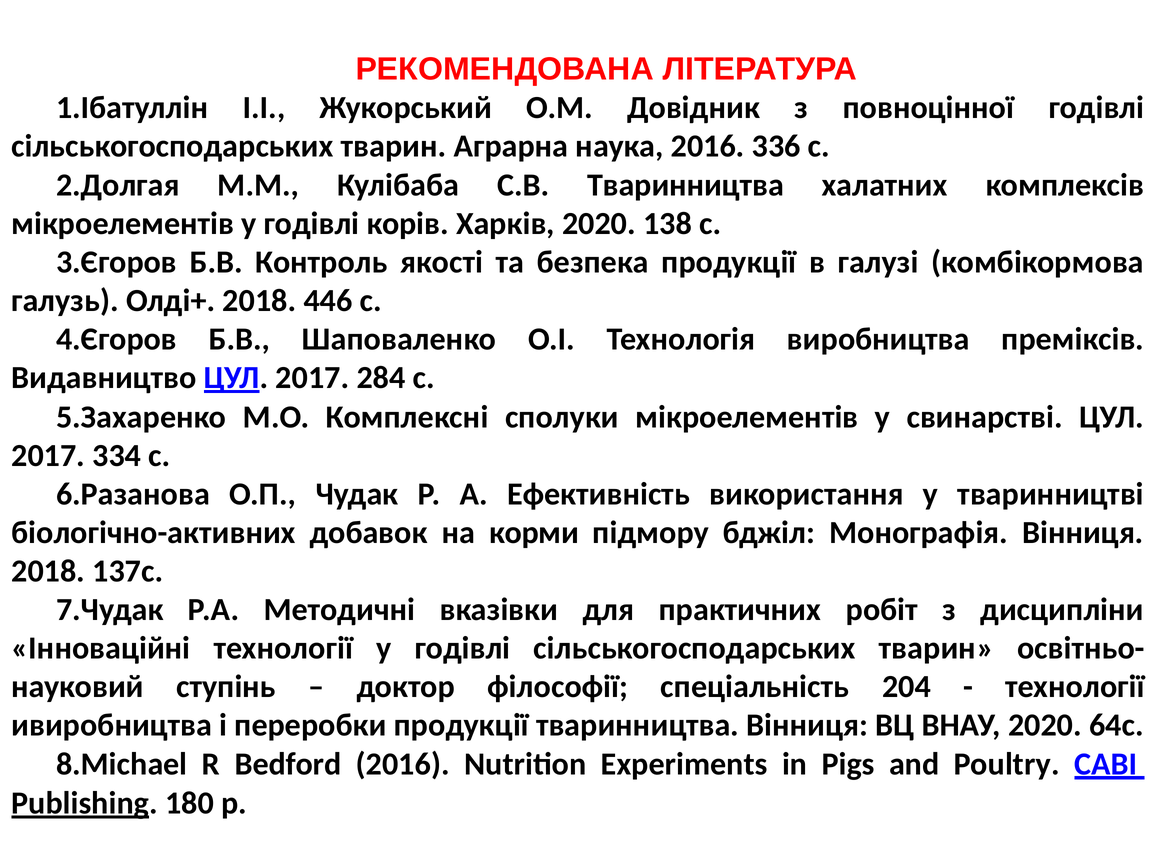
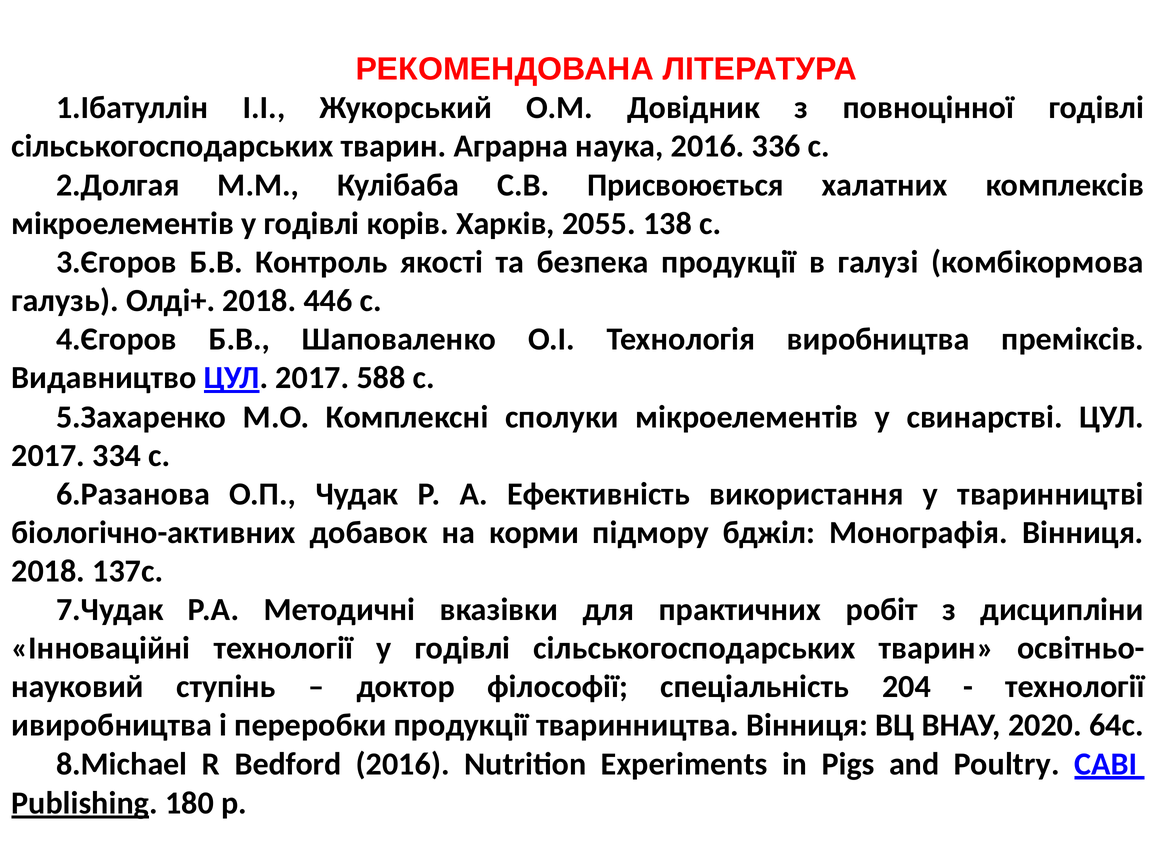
С.В Тваринництва: Тваринництва -> Присвоюється (686, 185)
Харків 2020: 2020 -> 2055 (599, 223)
284: 284 -> 588 (381, 378)
